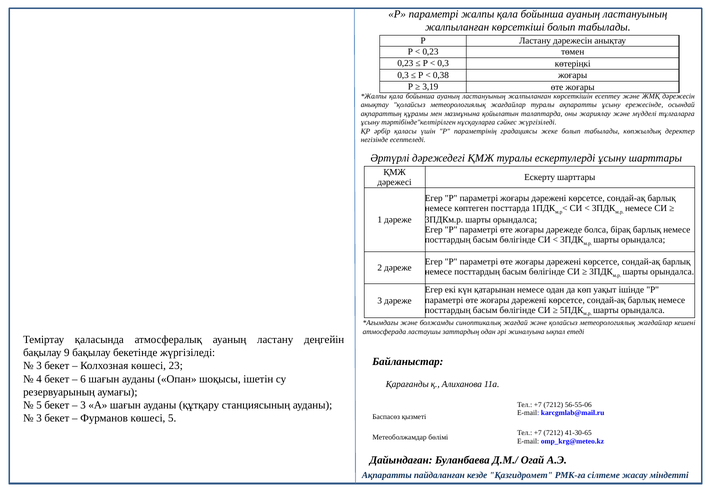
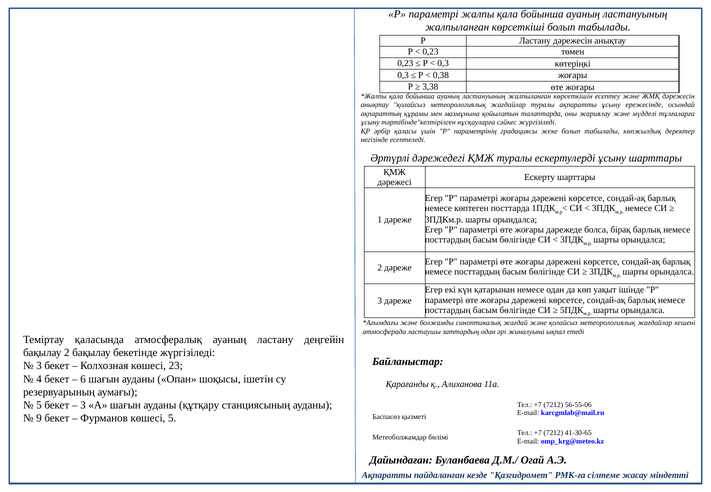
3,19: 3,19 -> 3,38 (430, 87)
бақылау 9: 9 -> 2 (67, 353)
3: 3 -> 9 (39, 419)
